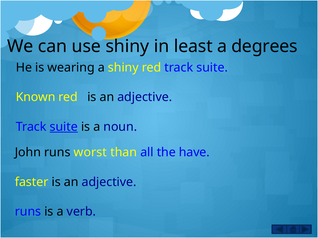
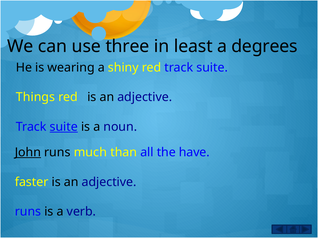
use shiny: shiny -> three (127, 47)
Known: Known -> Things (35, 97)
John underline: none -> present (28, 153)
worst: worst -> much (90, 153)
